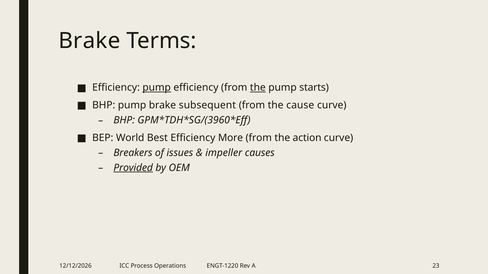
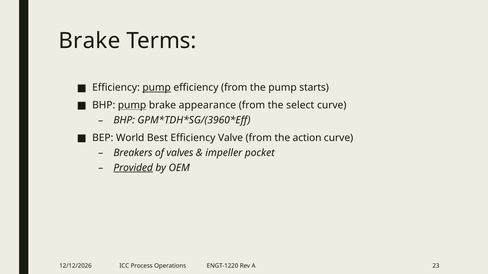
the underline: present -> none (258, 88)
pump underline: none -> present (132, 105)
subsequent: subsequent -> appearance (207, 105)
cause: cause -> select (300, 105)
More: More -> Valve (231, 138)
issues: issues -> valves (180, 153)
causes: causes -> pocket (260, 153)
